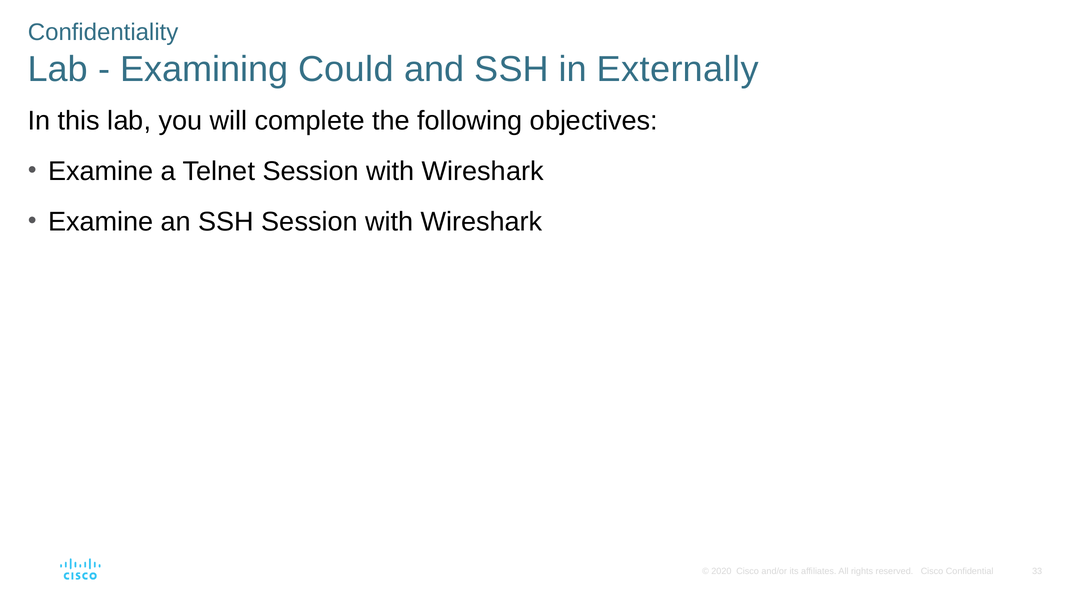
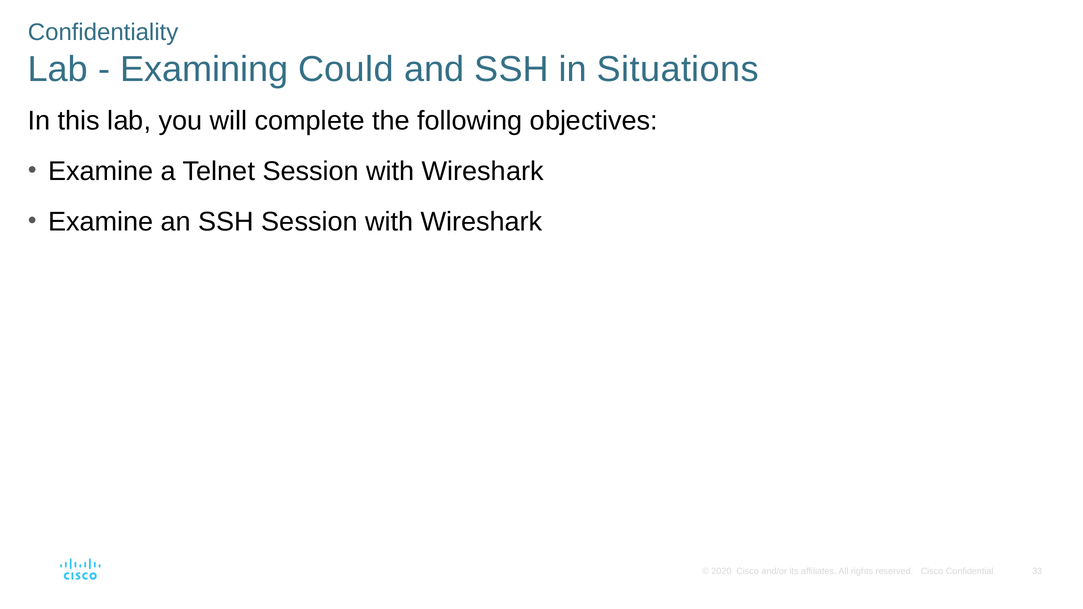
Externally: Externally -> Situations (678, 69)
